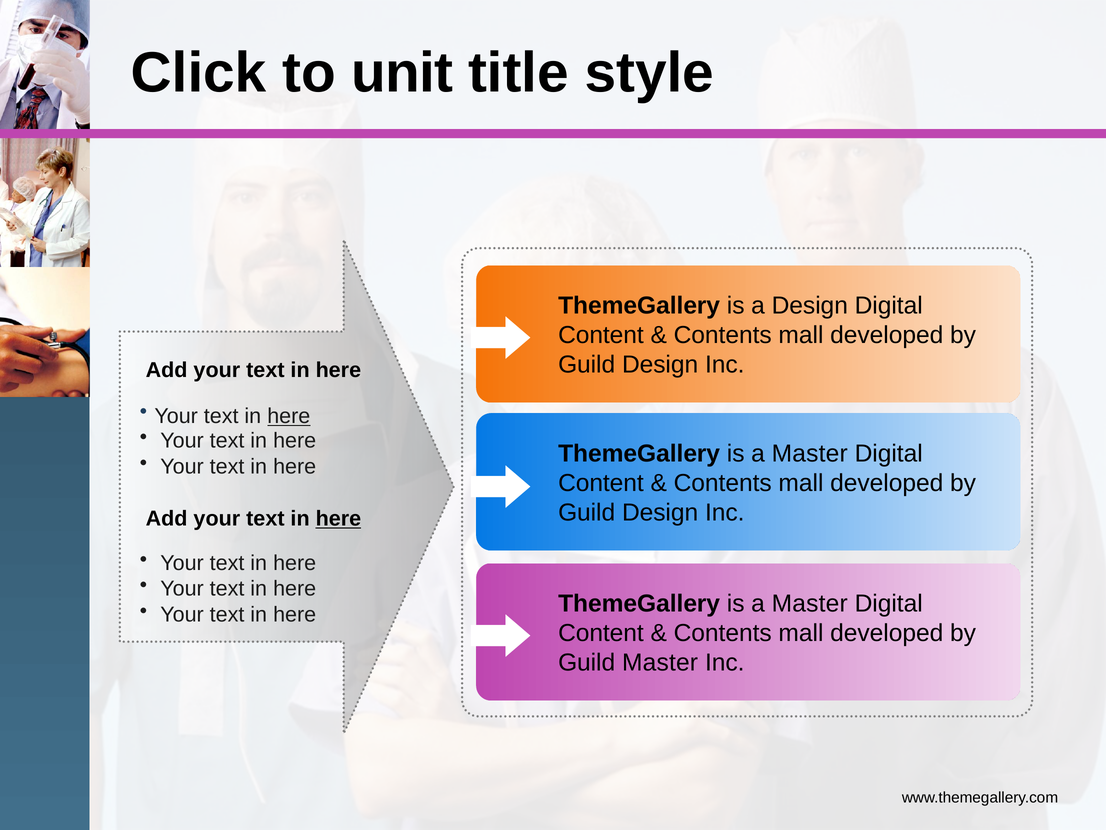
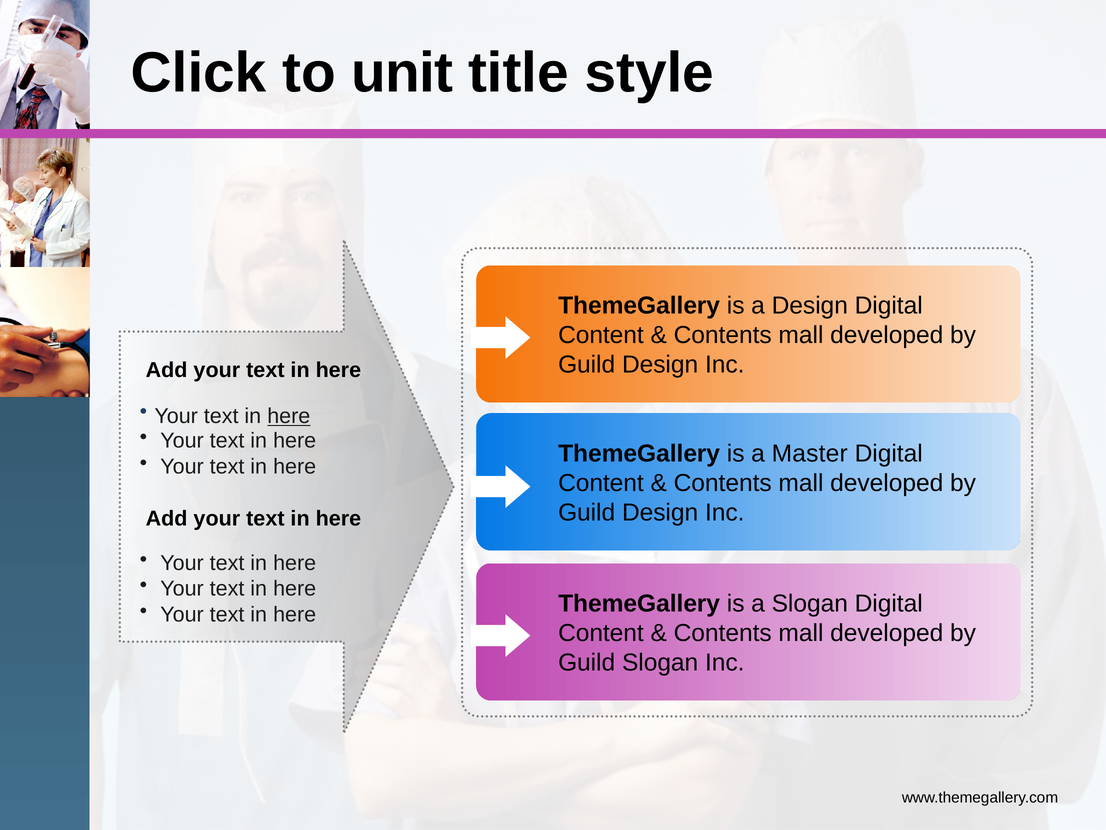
here underline: present -> none (338, 518)
Master: Master -> Slogan (810, 603)
Guild Master: Master -> Slogan (660, 662)
